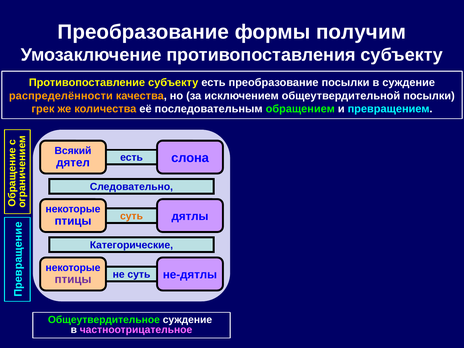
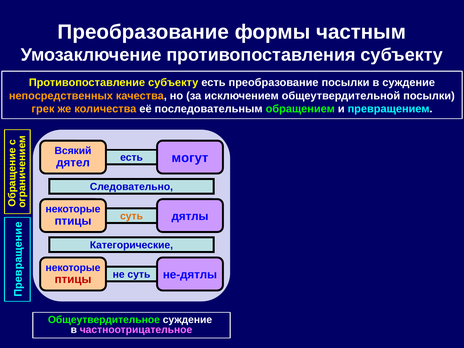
получим: получим -> частным (361, 32)
распределённости: распределённости -> непосредственных (61, 96)
слона: слона -> могут (190, 158)
птицы colour: purple -> red (73, 279)
